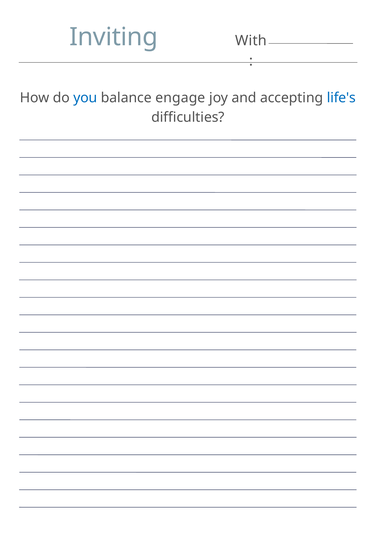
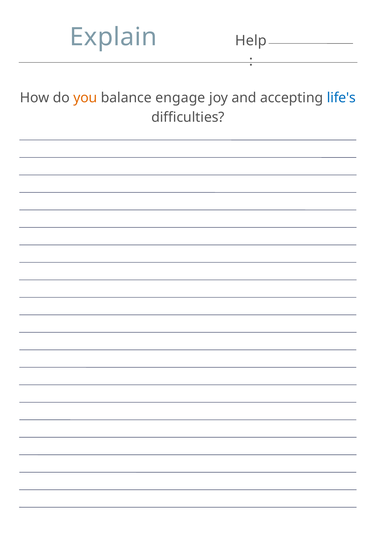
Inviting: Inviting -> Explain (113, 37)
With: With -> Help (251, 41)
you colour: blue -> orange (85, 98)
